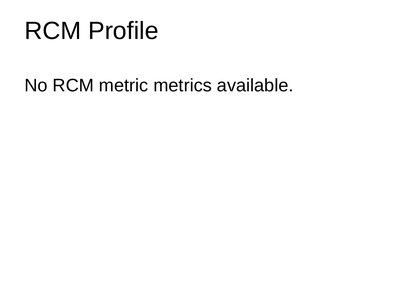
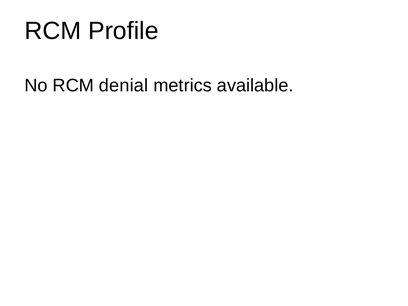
metric: metric -> denial (124, 86)
